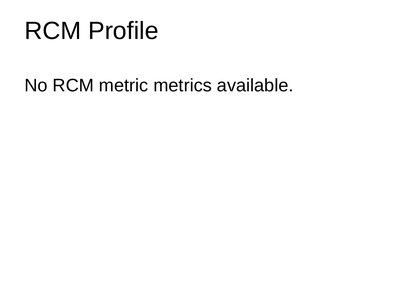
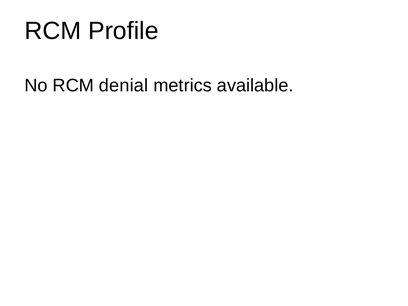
metric: metric -> denial (124, 86)
